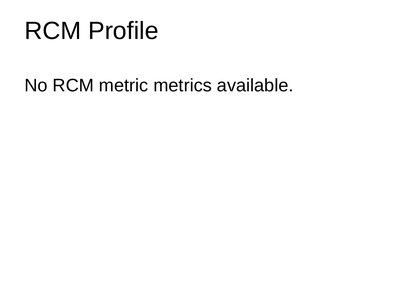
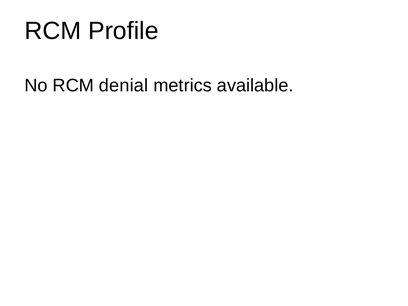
metric: metric -> denial (124, 86)
